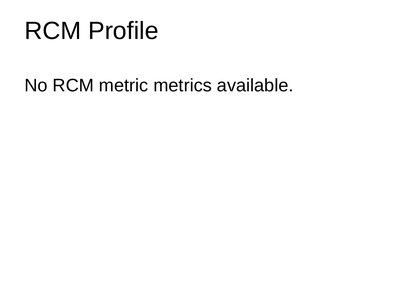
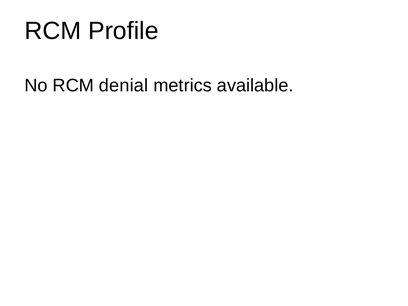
metric: metric -> denial (124, 86)
